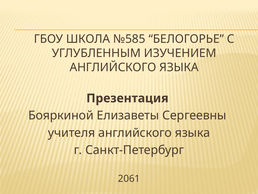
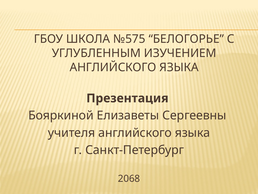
№585: №585 -> №575 (129, 39)
2061: 2061 -> 2068 (129, 178)
